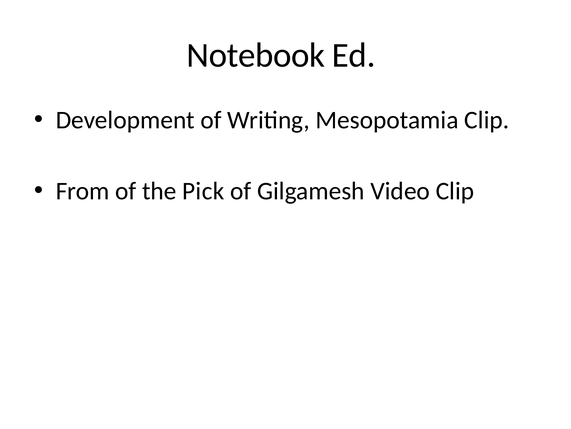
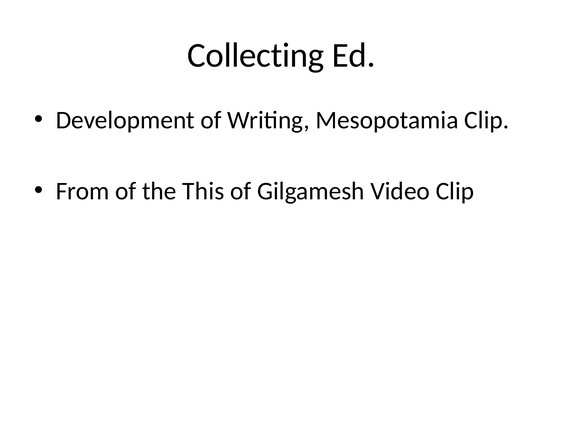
Notebook: Notebook -> Collecting (256, 55)
Pick: Pick -> This (203, 191)
